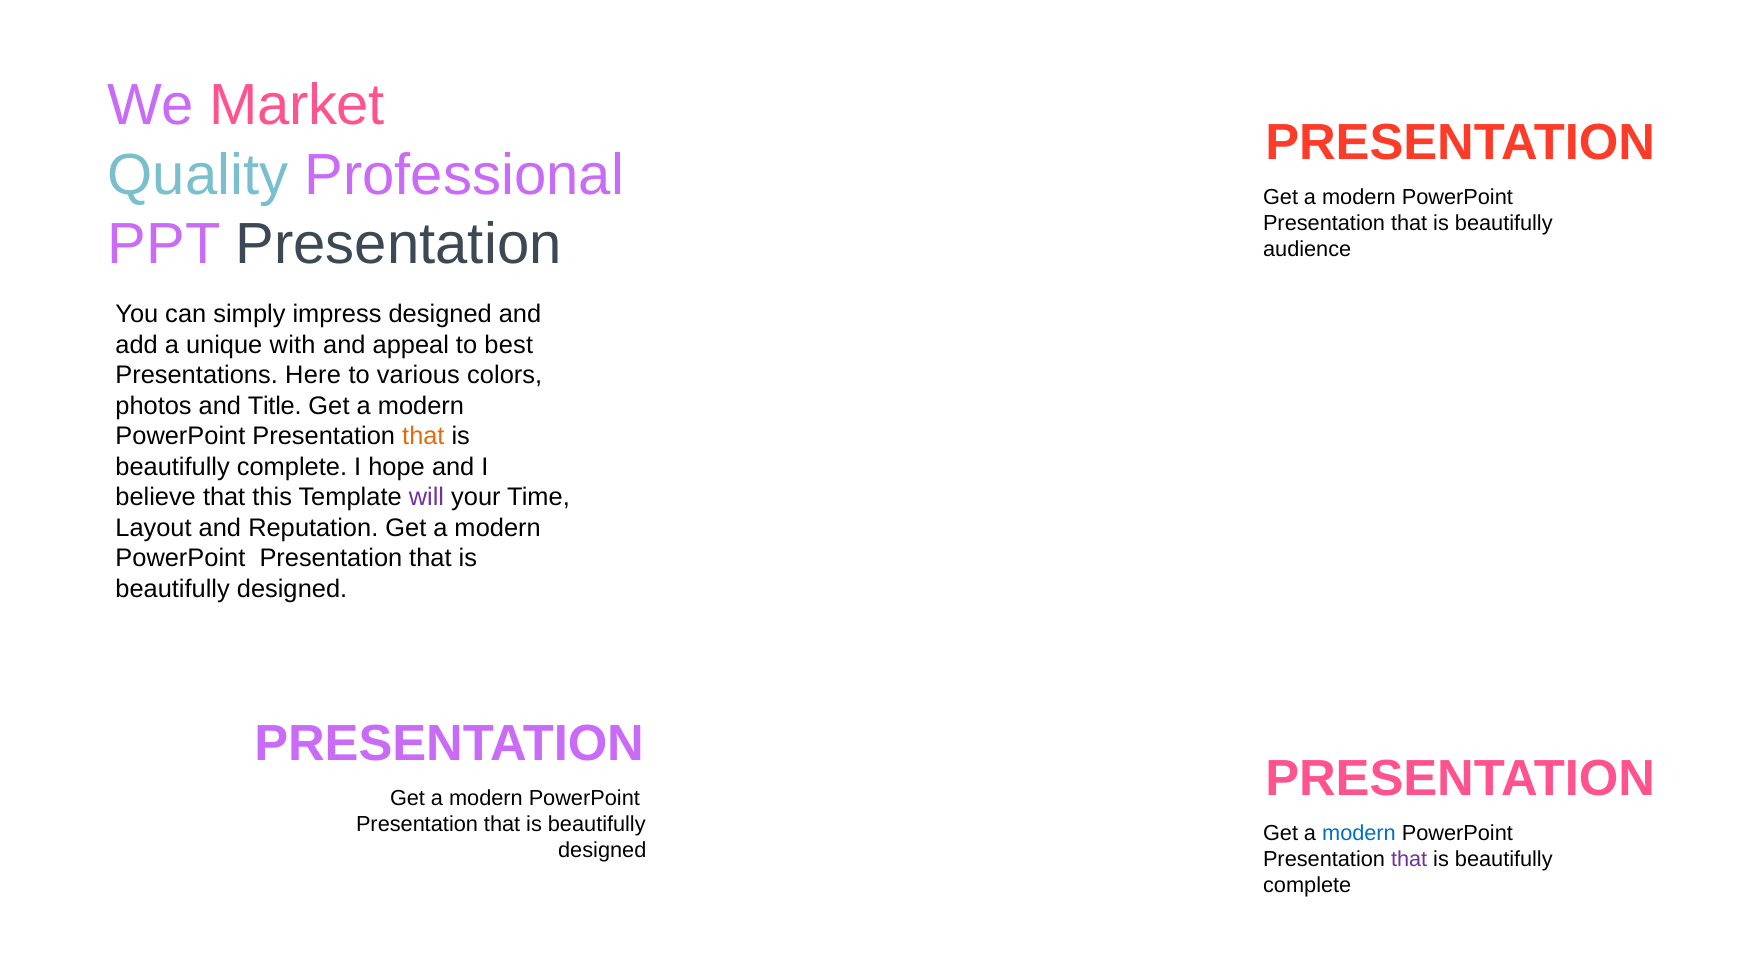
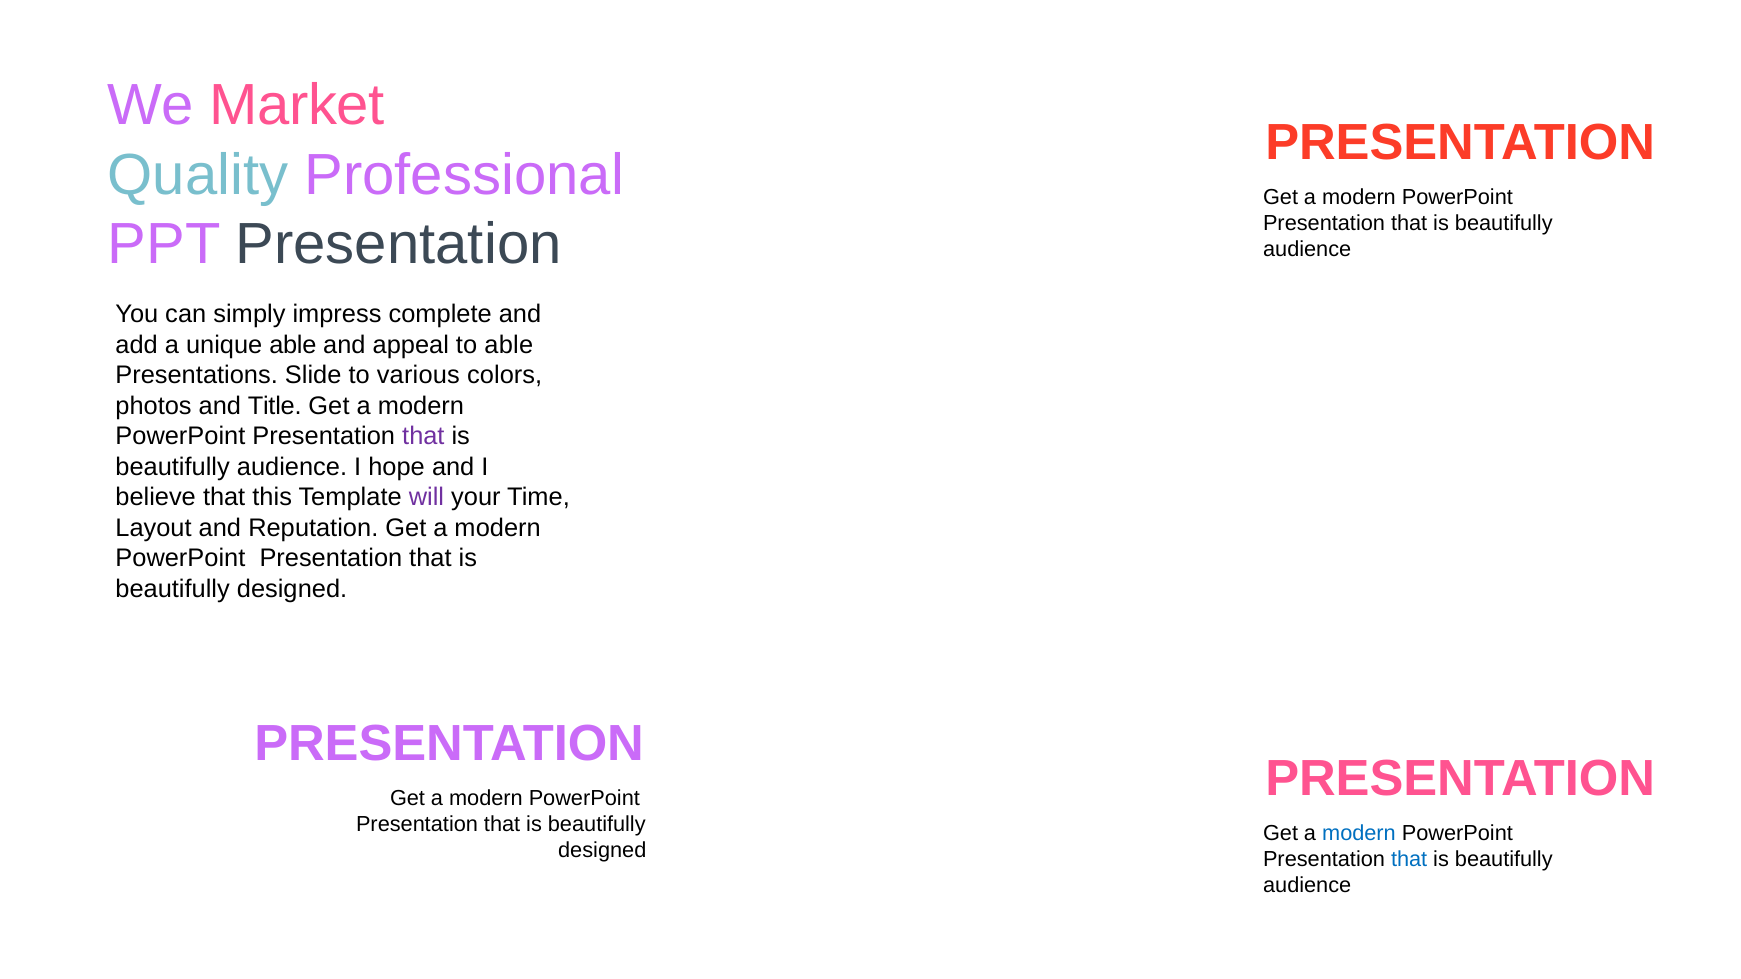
impress designed: designed -> complete (440, 315)
unique with: with -> able (293, 345)
to best: best -> able (509, 345)
Here: Here -> Slide (313, 376)
that colour: orange -> purple (423, 436)
complete: complete -> audience (292, 467)
that colour: purple -> blue (1409, 860)
complete: complete -> audience (1307, 886)
